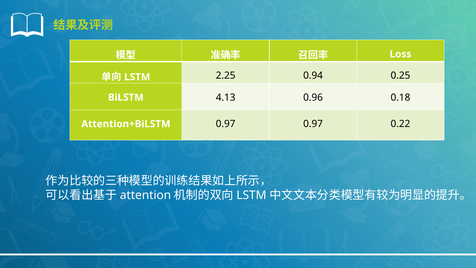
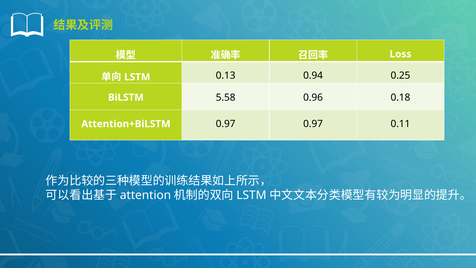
2.25: 2.25 -> 0.13 (226, 76)
4.13: 4.13 -> 5.58 (226, 97)
0.22: 0.22 -> 0.11 (400, 124)
